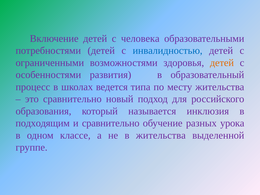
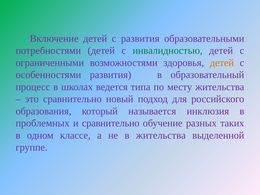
с человека: человека -> развития (140, 38)
инвалидностью colour: blue -> green (168, 51)
подходящим: подходящим -> проблемных (43, 123)
урока: урока -> таких (232, 123)
